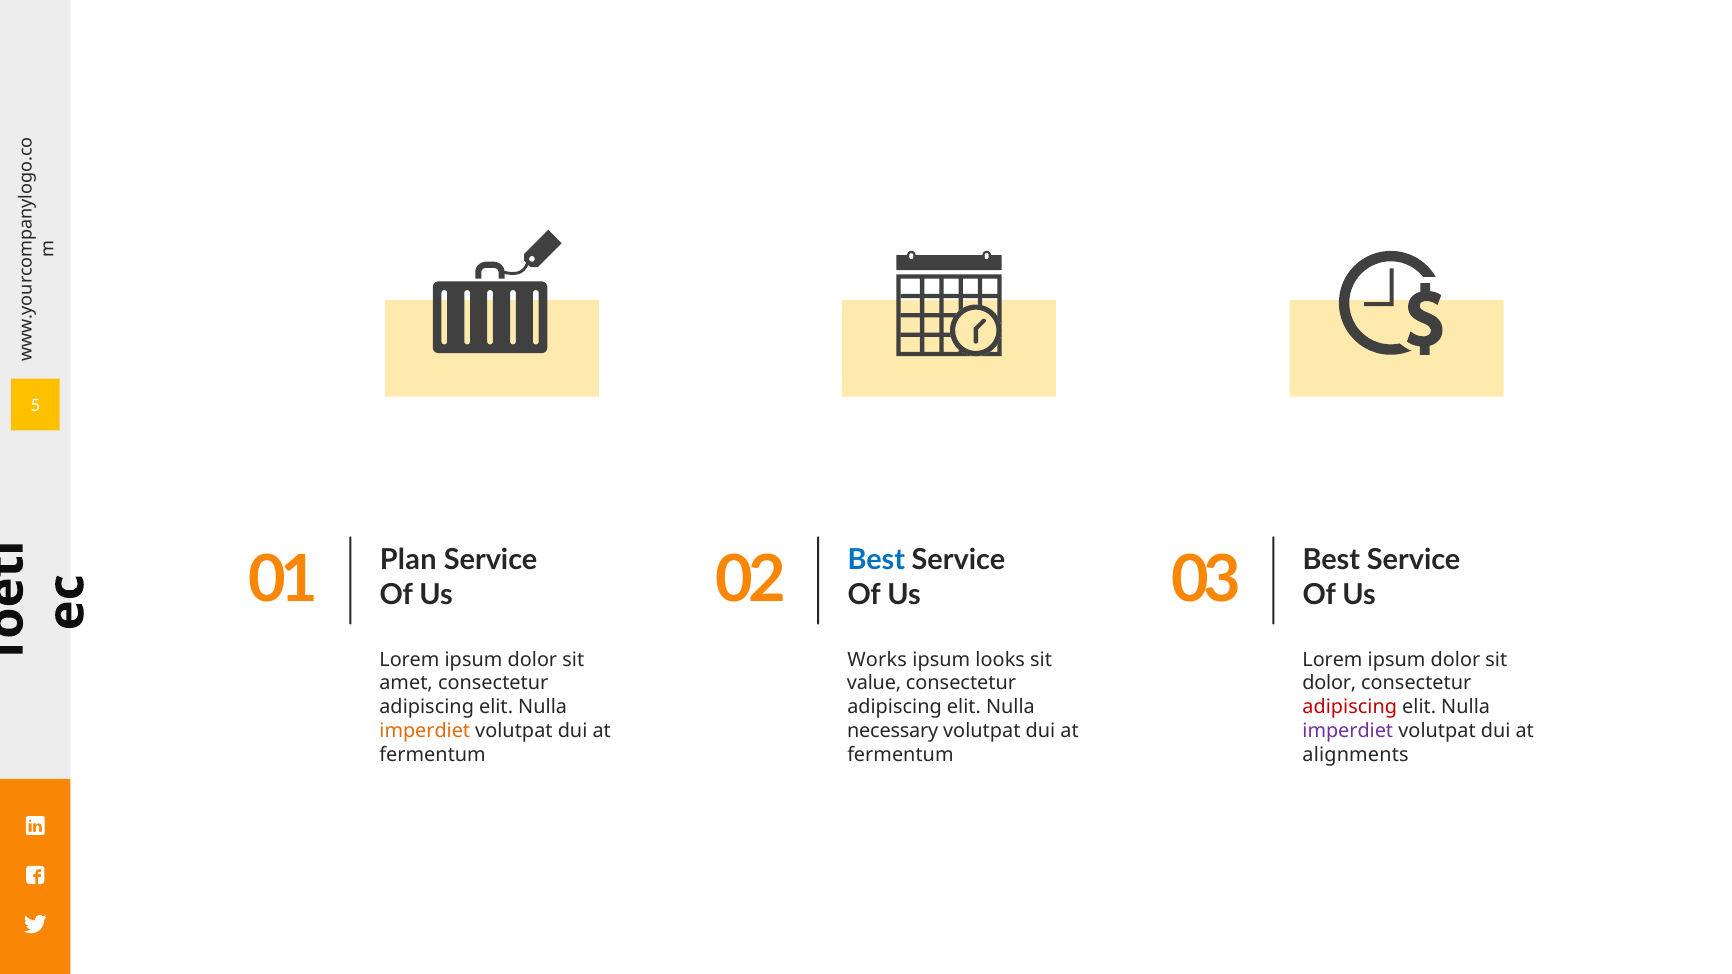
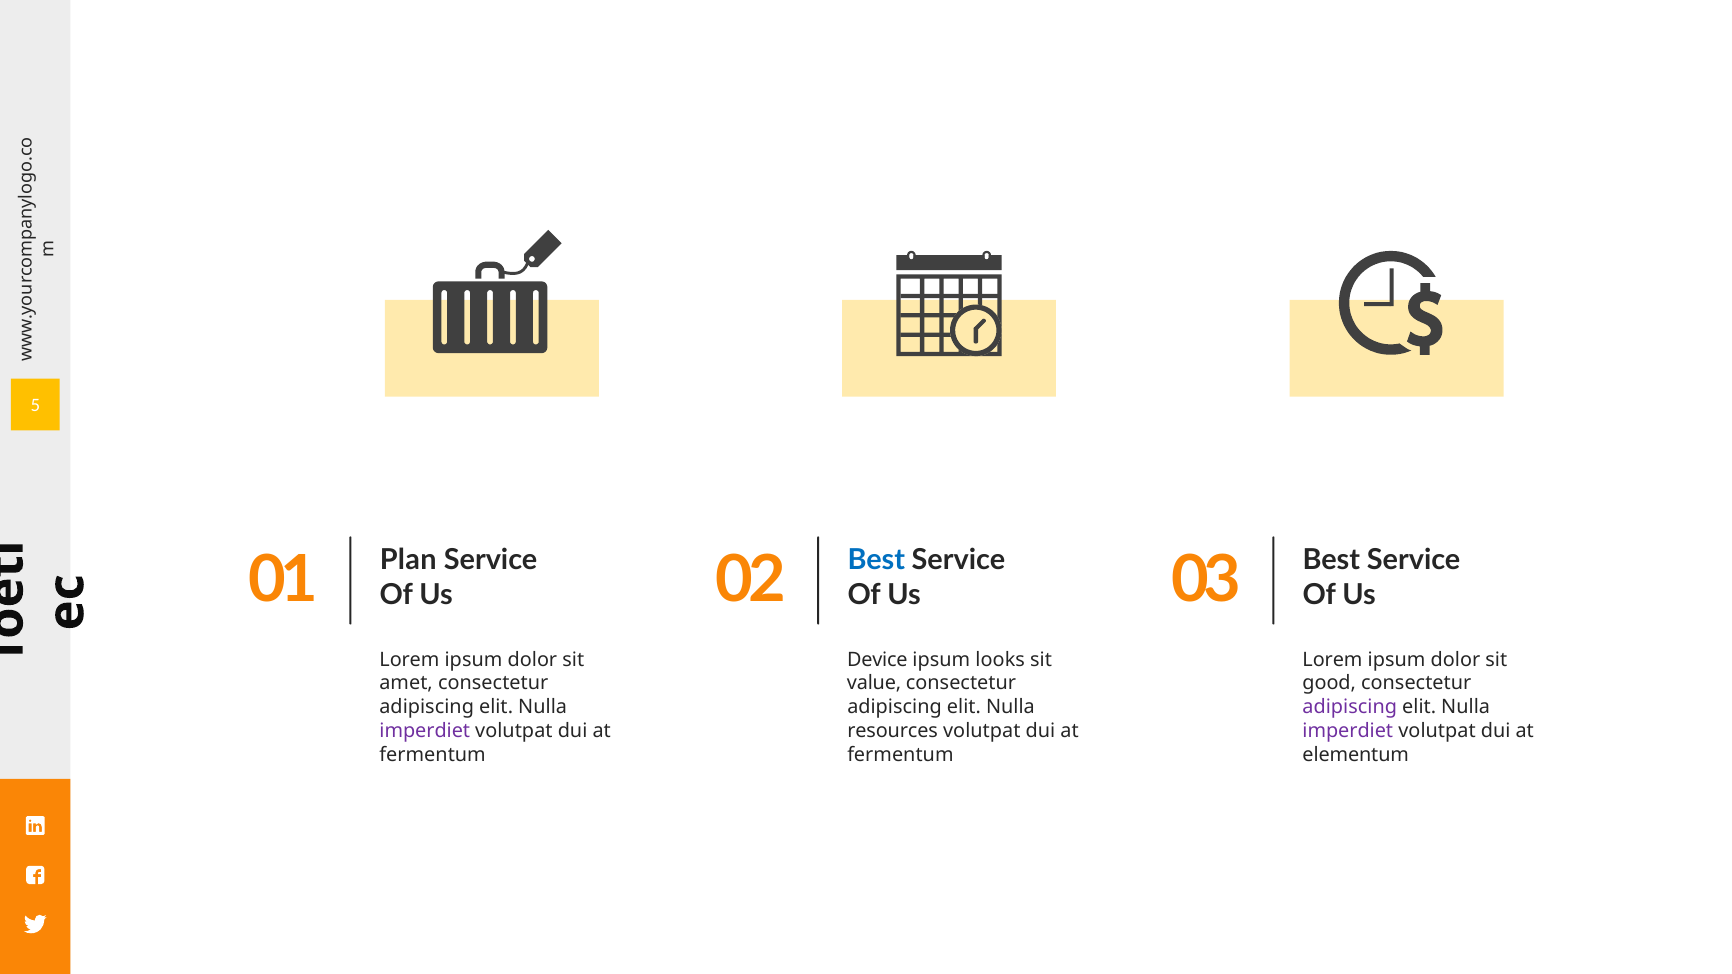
Works: Works -> Device (877, 660)
dolor: dolor -> good (1329, 684)
adipiscing colour: red -> purple (1350, 707)
imperdiet colour: orange -> purple (425, 731)
necessary: necessary -> resources (893, 731)
alignments: alignments -> elementum (1356, 755)
